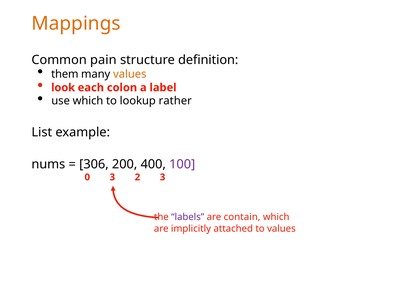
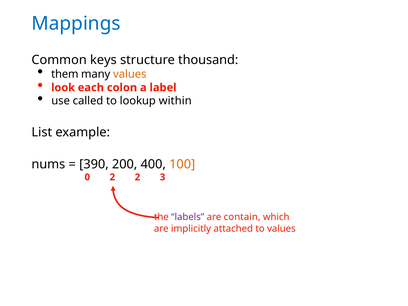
Mappings colour: orange -> blue (76, 23)
pain: pain -> keys (103, 60)
definition: definition -> thousand (208, 60)
use which: which -> called (88, 101)
rather: rather -> within (175, 101)
306: 306 -> 390 (94, 164)
100 colour: purple -> orange (182, 164)
0 3: 3 -> 2 (112, 177)
